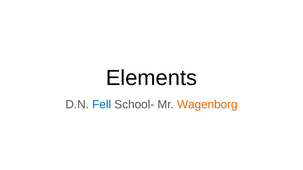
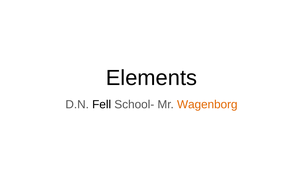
Fell colour: blue -> black (102, 105)
